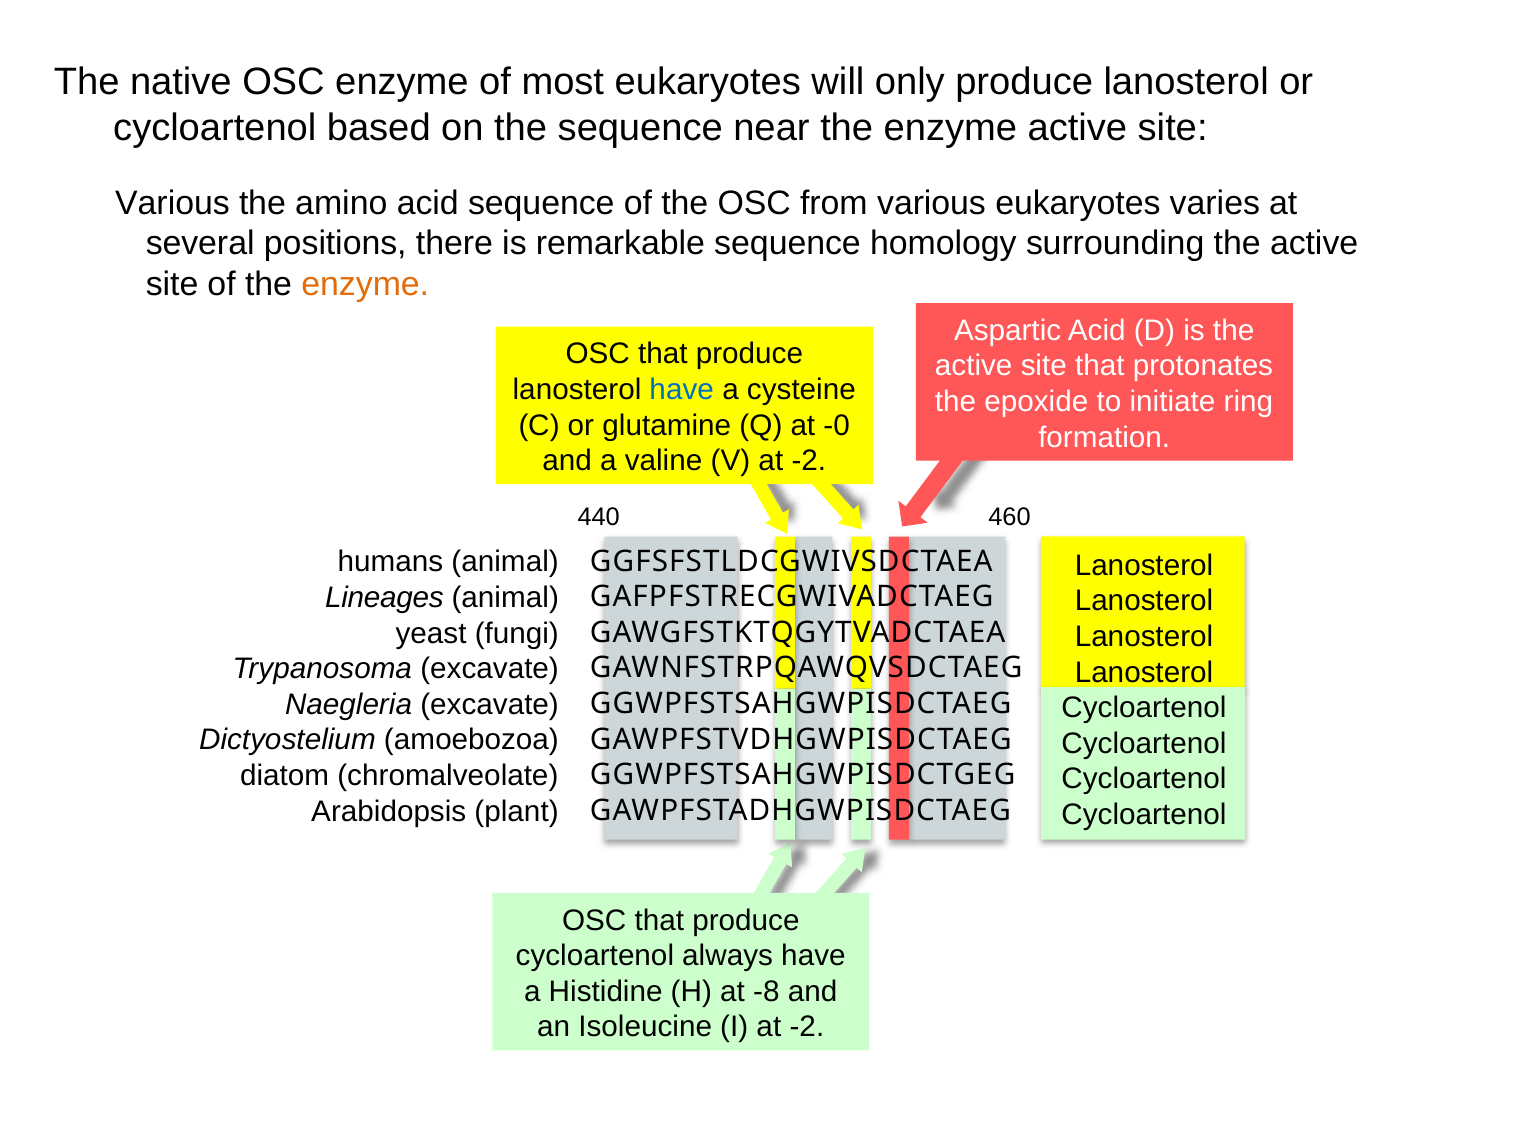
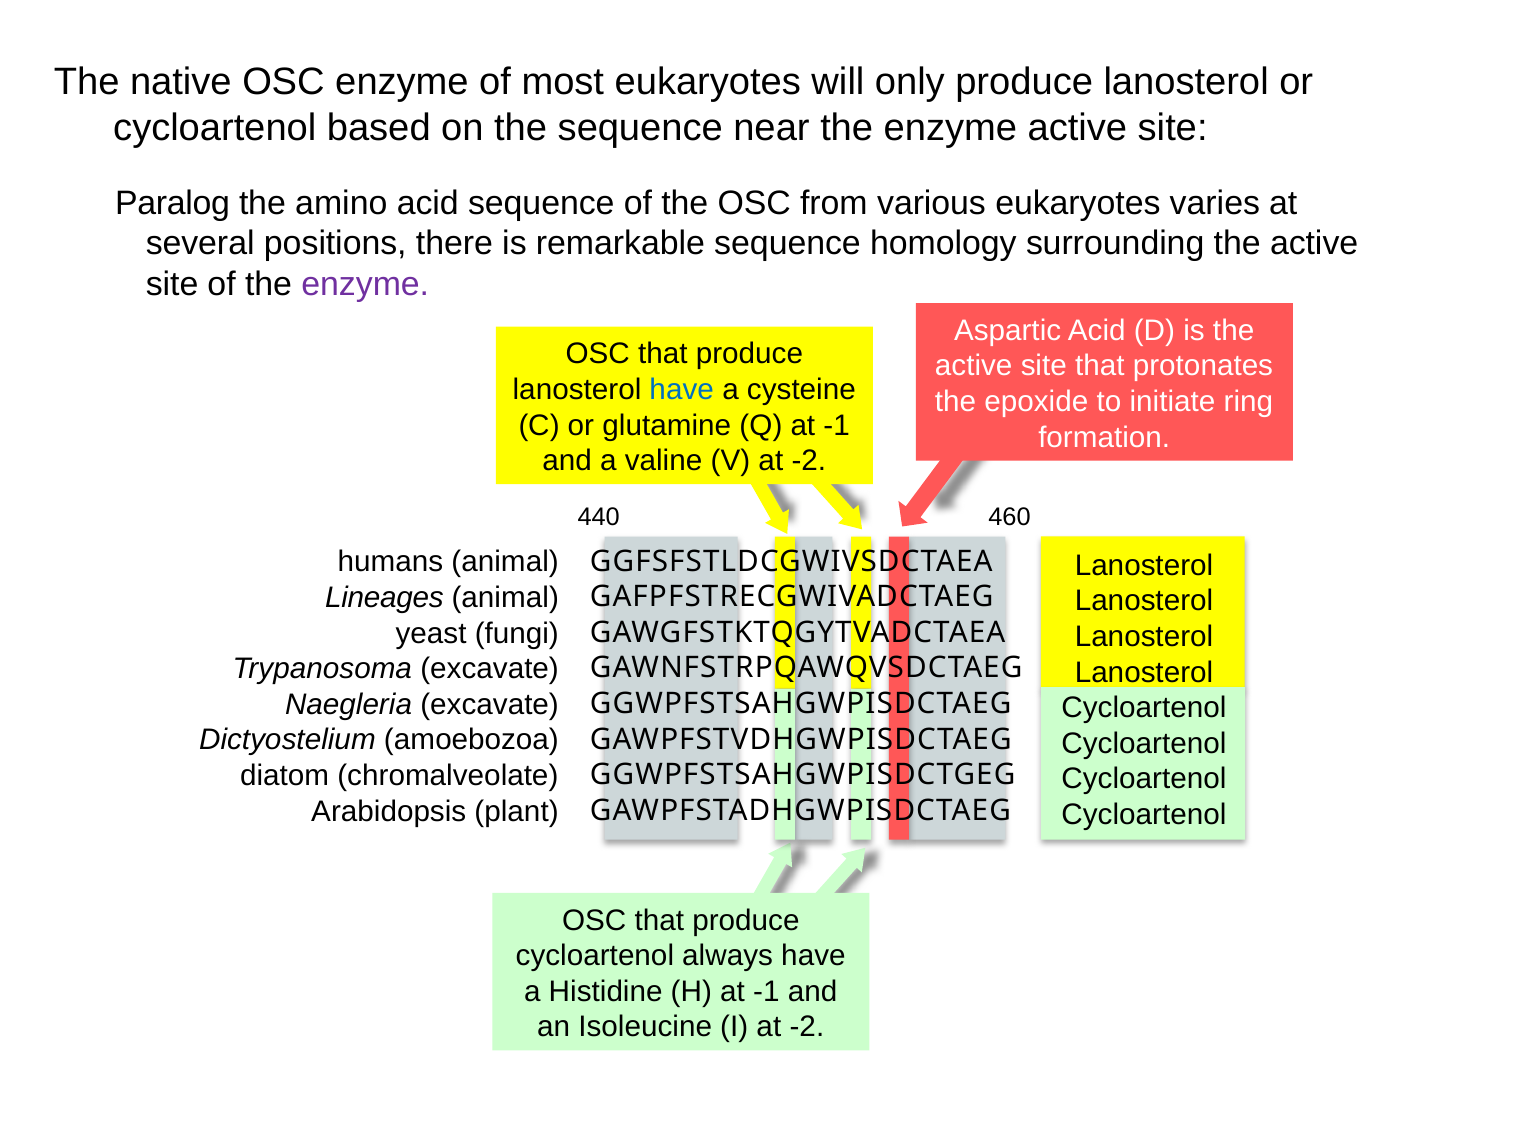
Various: Various -> Paralog (173, 203)
enzyme colour: orange -> purple (365, 284)
Q at -0: -0 -> -1 (837, 425)
H at -8: -8 -> -1 (766, 991)
